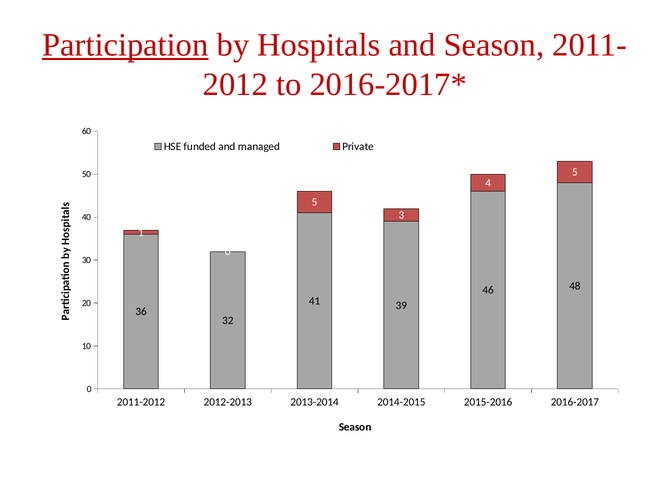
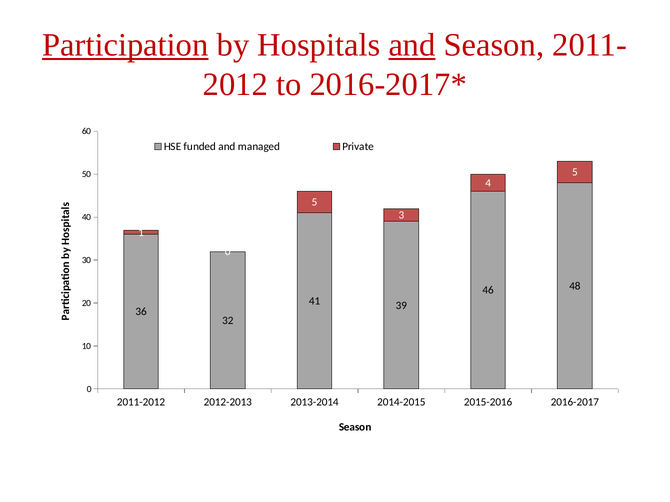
and underline: none -> present (412, 45)
